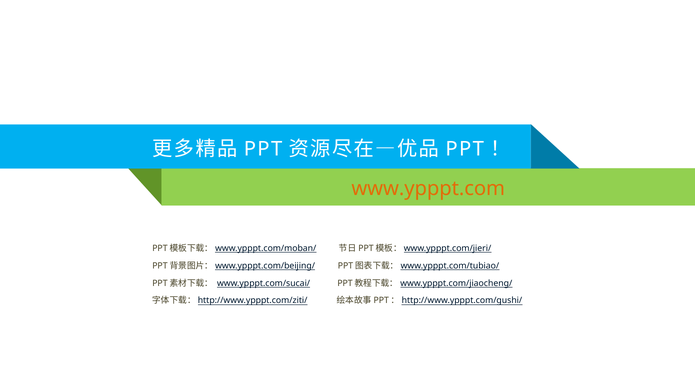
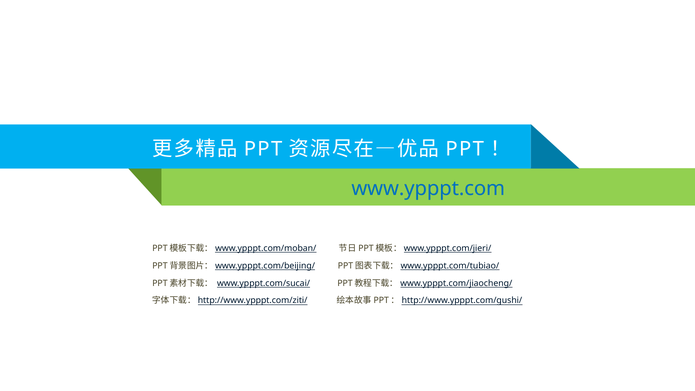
www.ypppt.com colour: orange -> blue (428, 188)
